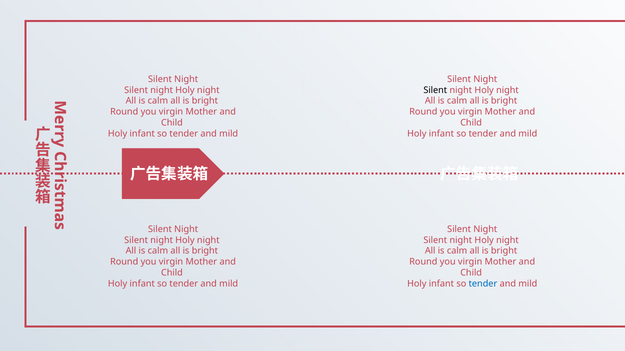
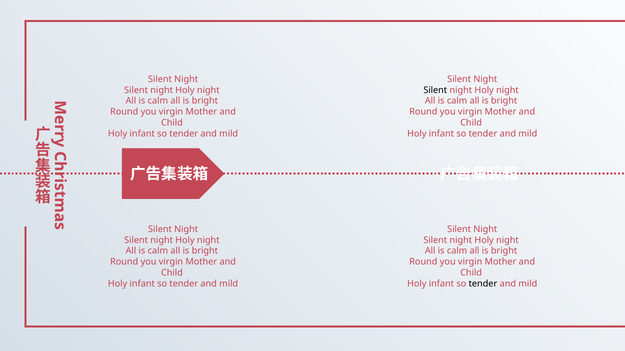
tender colour: blue -> black (483, 284)
